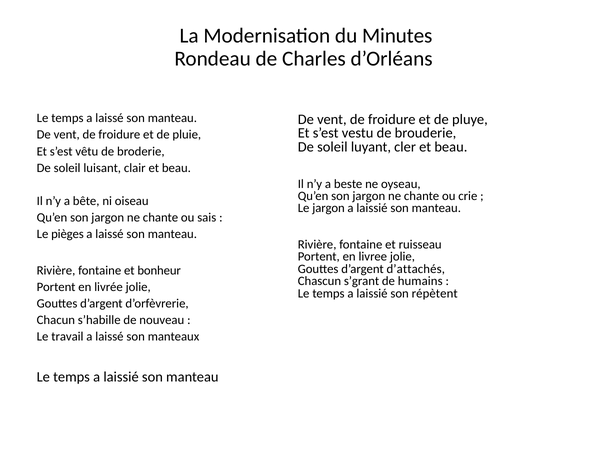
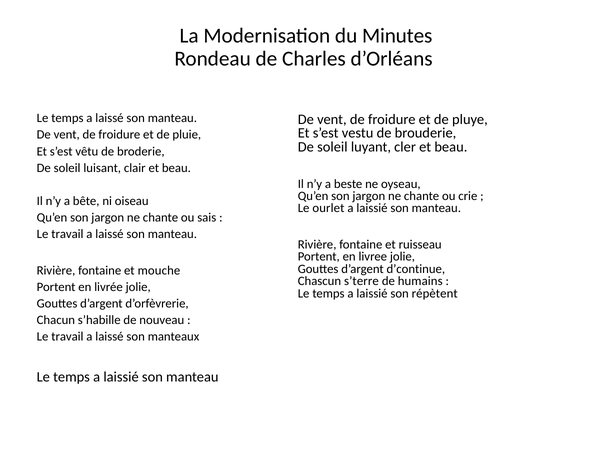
Le jargon: jargon -> ourlet (328, 208)
pièges: pièges -> travail (67, 234)
d’attachés: d’attachés -> d’continue (416, 269)
bonheur: bonheur -> mouche (159, 270)
s’grant: s’grant -> s’terre (361, 281)
